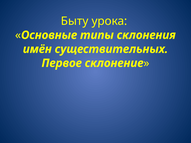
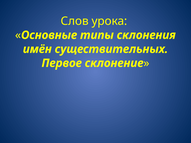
Быту: Быту -> Слов (75, 21)
